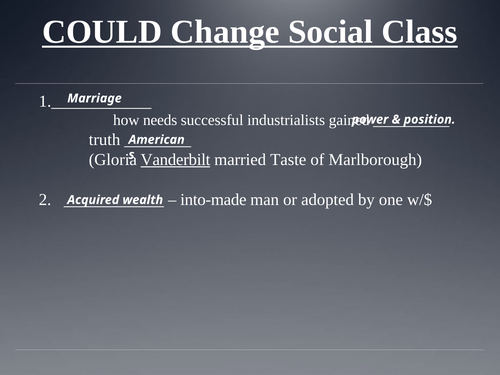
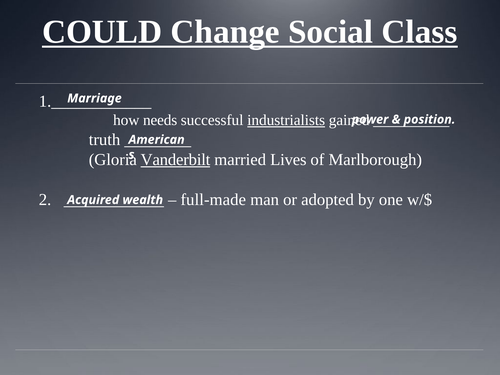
industrialists underline: none -> present (286, 120)
Taste: Taste -> Lives (288, 159)
into-made: into-made -> full-made (213, 199)
